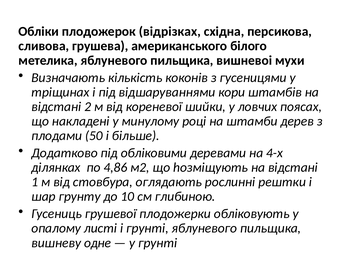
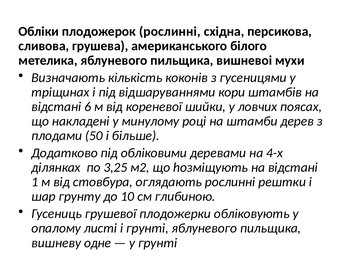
плодожерок відрізках: відрізках -> рослинні (170, 32)
2: 2 -> 6 (88, 107)
4,86: 4,86 -> 3,25 (115, 168)
